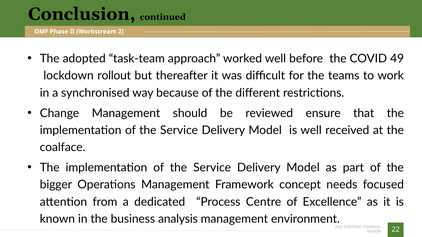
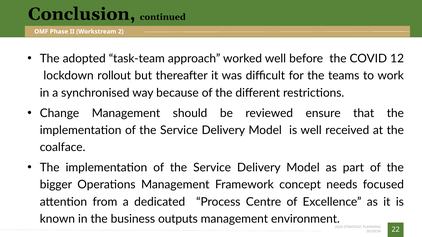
49: 49 -> 12 (397, 59)
analysis: analysis -> outputs (178, 219)
